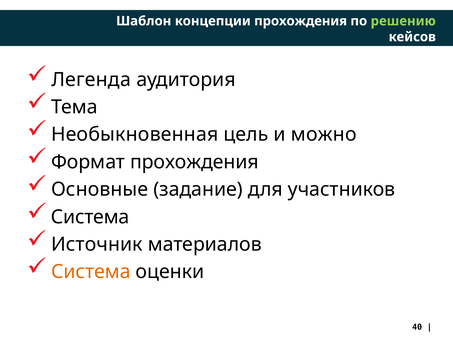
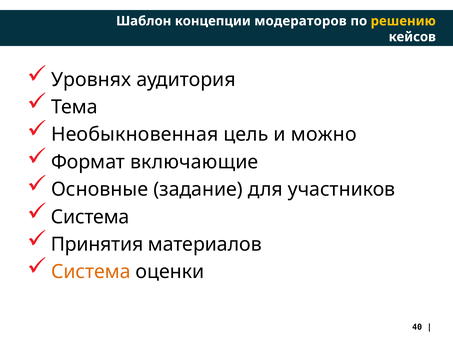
концепции прохождения: прохождения -> модераторов (301, 21)
решению colour: light green -> yellow (403, 21)
Легенда: Легенда -> Уровнях (91, 80)
Формат прохождения: прохождения -> включающие (194, 162)
Источник: Источник -> Принятия (97, 244)
